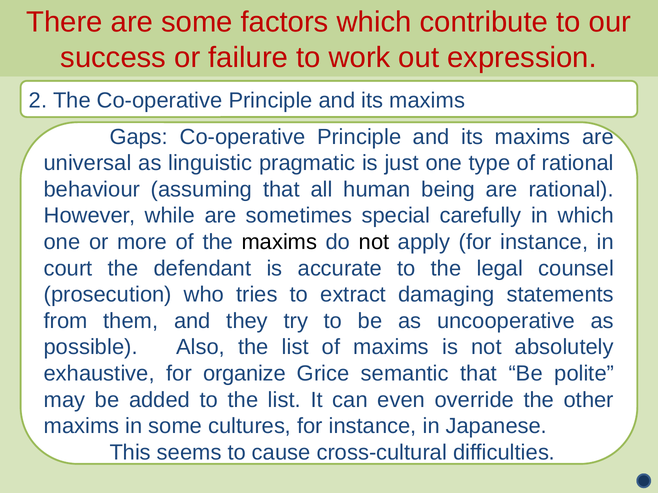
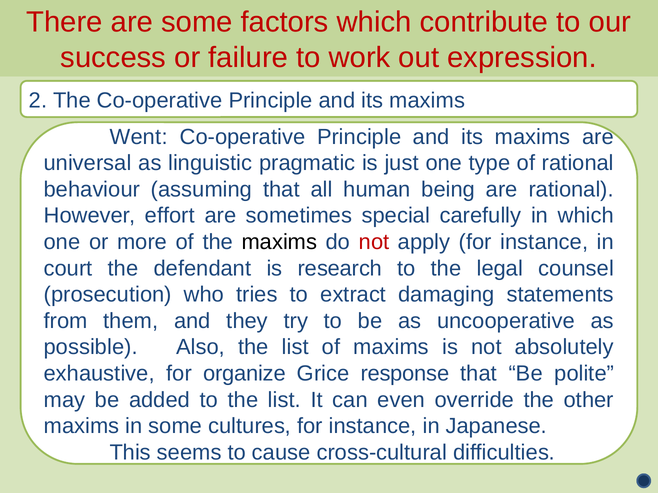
Gaps: Gaps -> Went (139, 137)
while: while -> effort (170, 216)
not colour: black -> red (374, 242)
accurate: accurate -> research (340, 269)
semantic: semantic -> response (405, 374)
